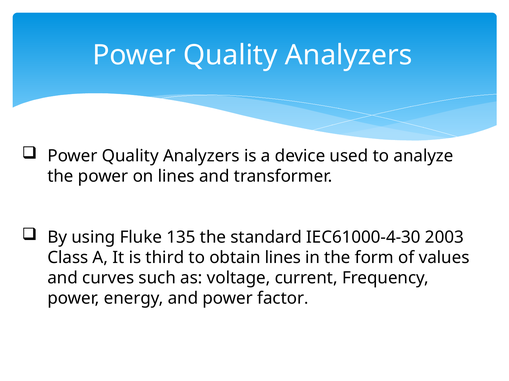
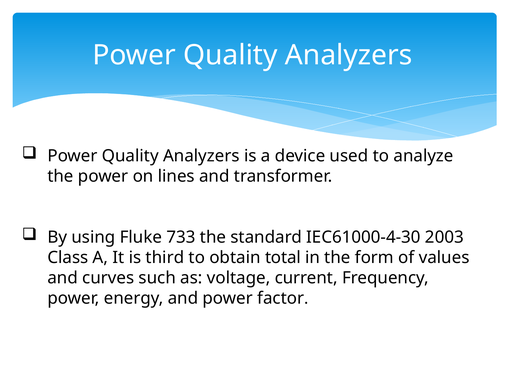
135: 135 -> 733 (181, 238)
obtain lines: lines -> total (283, 258)
